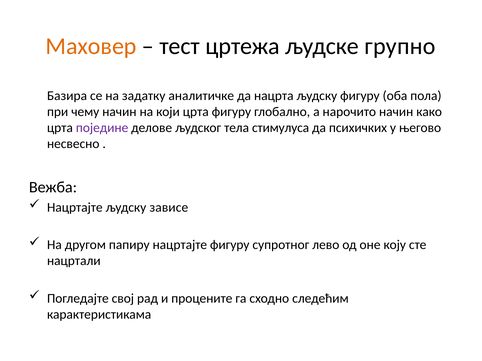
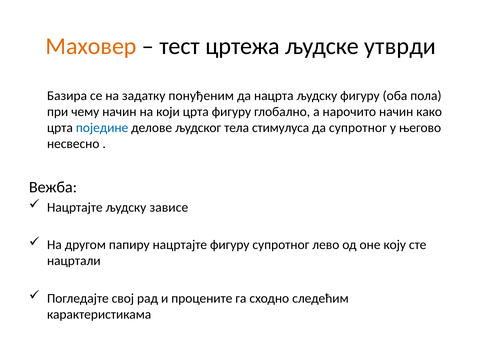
групно: групно -> утврди (400, 46)
аналитичке: аналитичке -> понуђеним (201, 96)
поједине colour: purple -> blue (102, 128)
да психичких: психичких -> супротног (358, 128)
